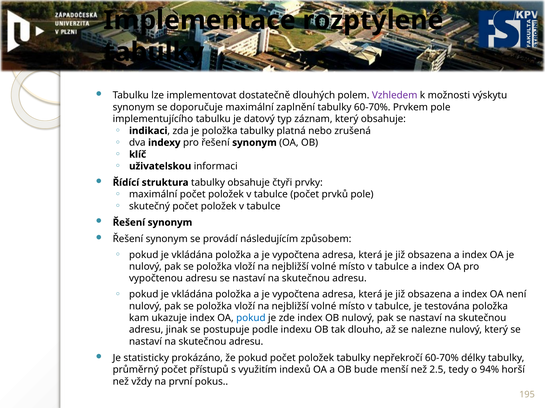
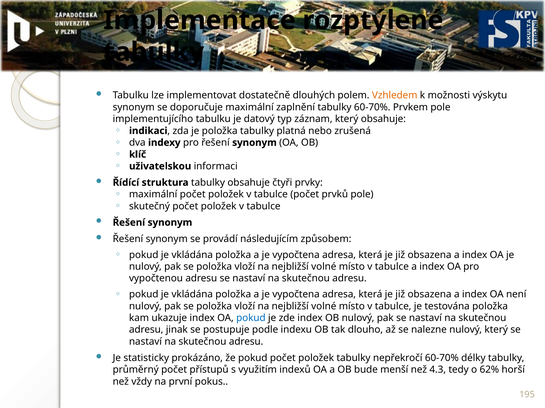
Vzhledem colour: purple -> orange (395, 96)
2.5: 2.5 -> 4.3 (438, 370)
94%: 94% -> 62% (489, 370)
